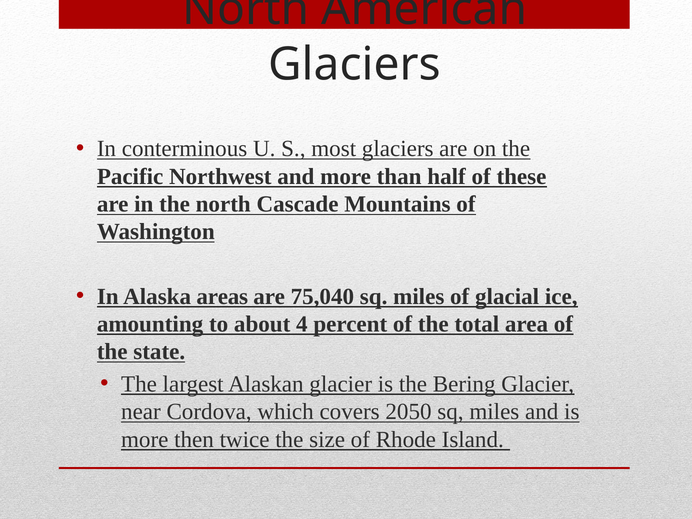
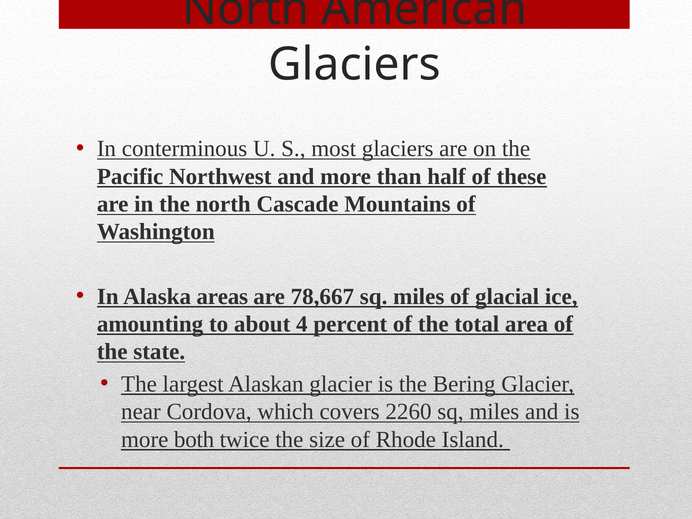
75,040: 75,040 -> 78,667 (322, 296)
2050: 2050 -> 2260 (409, 412)
then: then -> both (194, 439)
